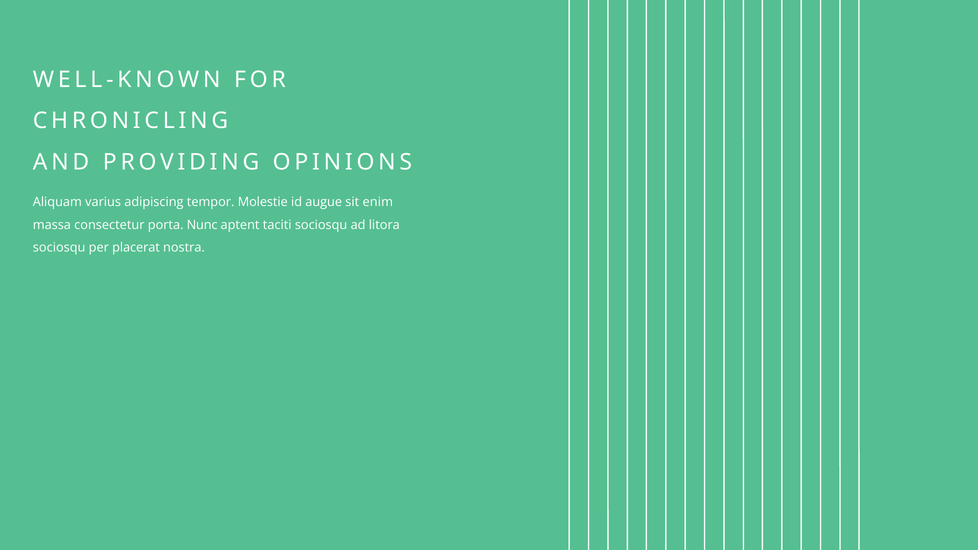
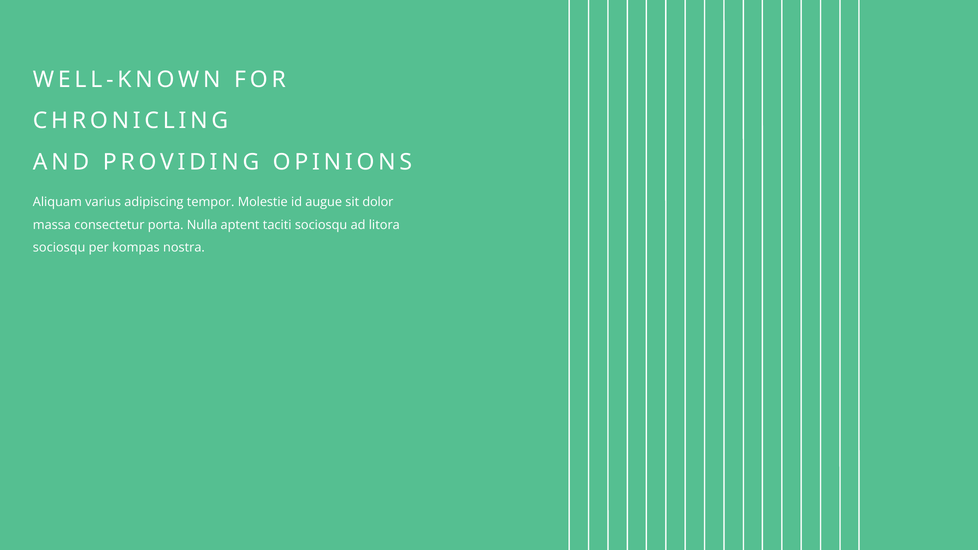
enim: enim -> dolor (378, 202)
Nunc: Nunc -> Nulla (202, 225)
placerat: placerat -> kompas (136, 248)
